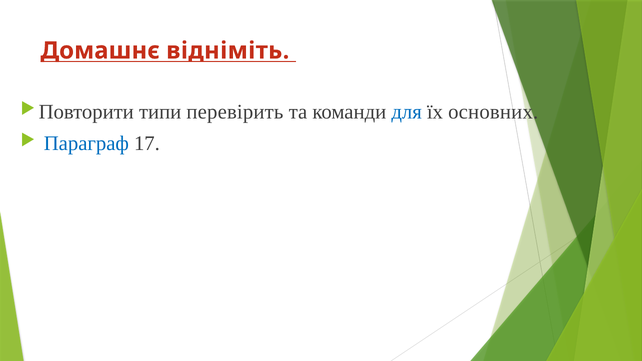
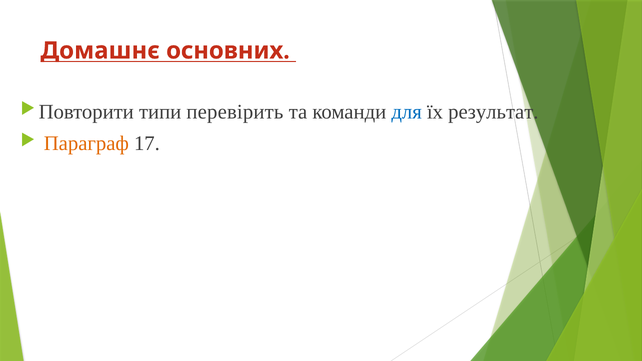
відніміть: відніміть -> основних (228, 51)
основних: основних -> результат (493, 112)
Параграф colour: blue -> orange (86, 144)
